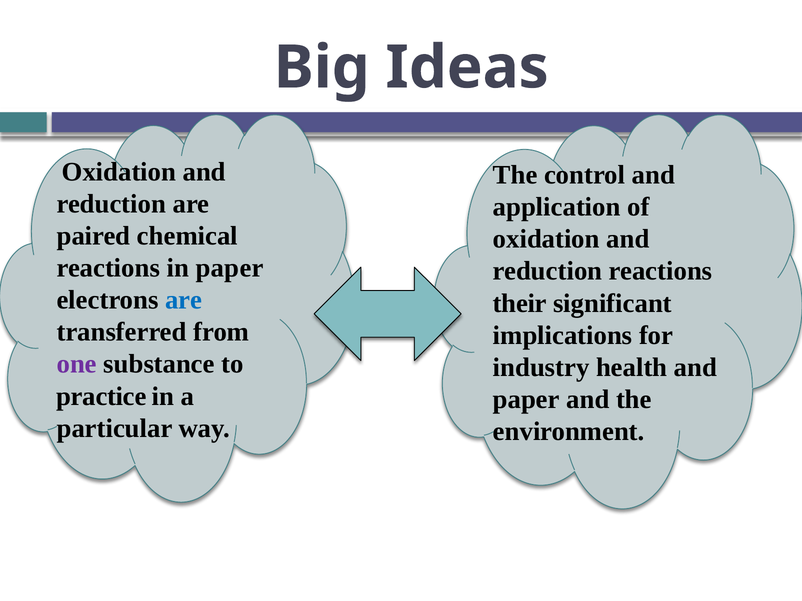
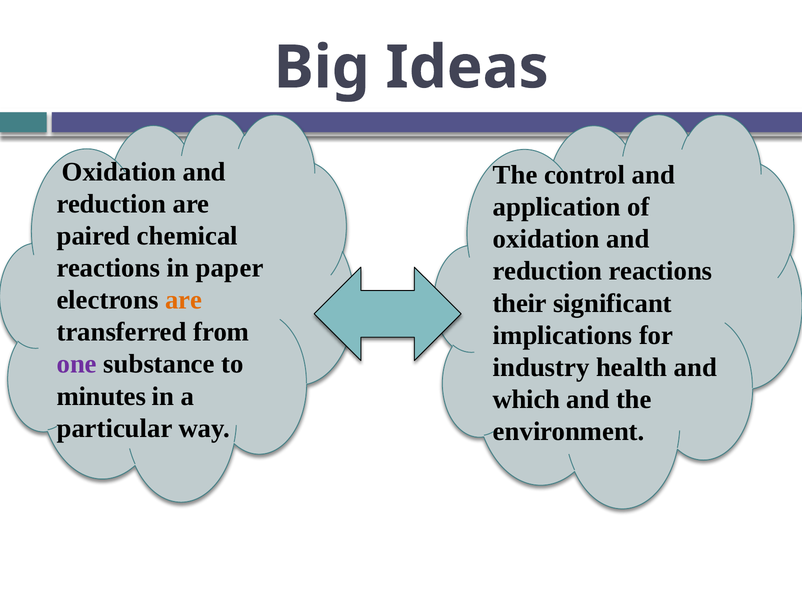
are colour: blue -> orange (183, 300)
practice: practice -> minutes (101, 397)
paper: paper -> which (526, 400)
